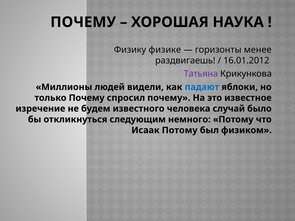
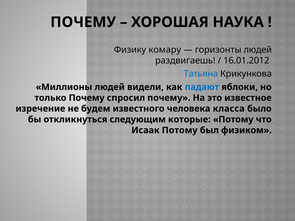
физике: физике -> комару (165, 50)
горизонты менее: менее -> людей (258, 50)
Татьяна colour: purple -> blue (201, 74)
случай: случай -> класса (229, 109)
немного: немного -> которые (189, 120)
